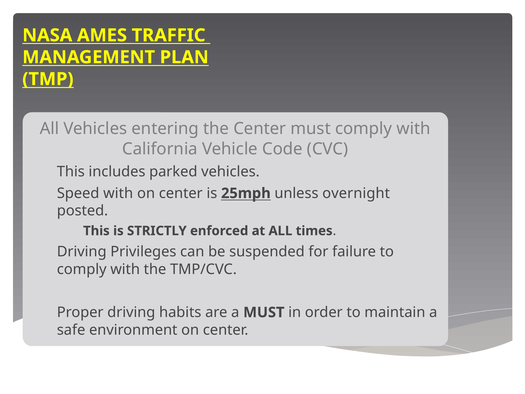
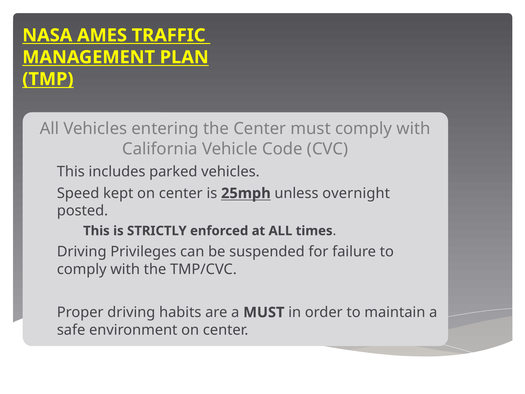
Speed with: with -> kept (118, 193)
